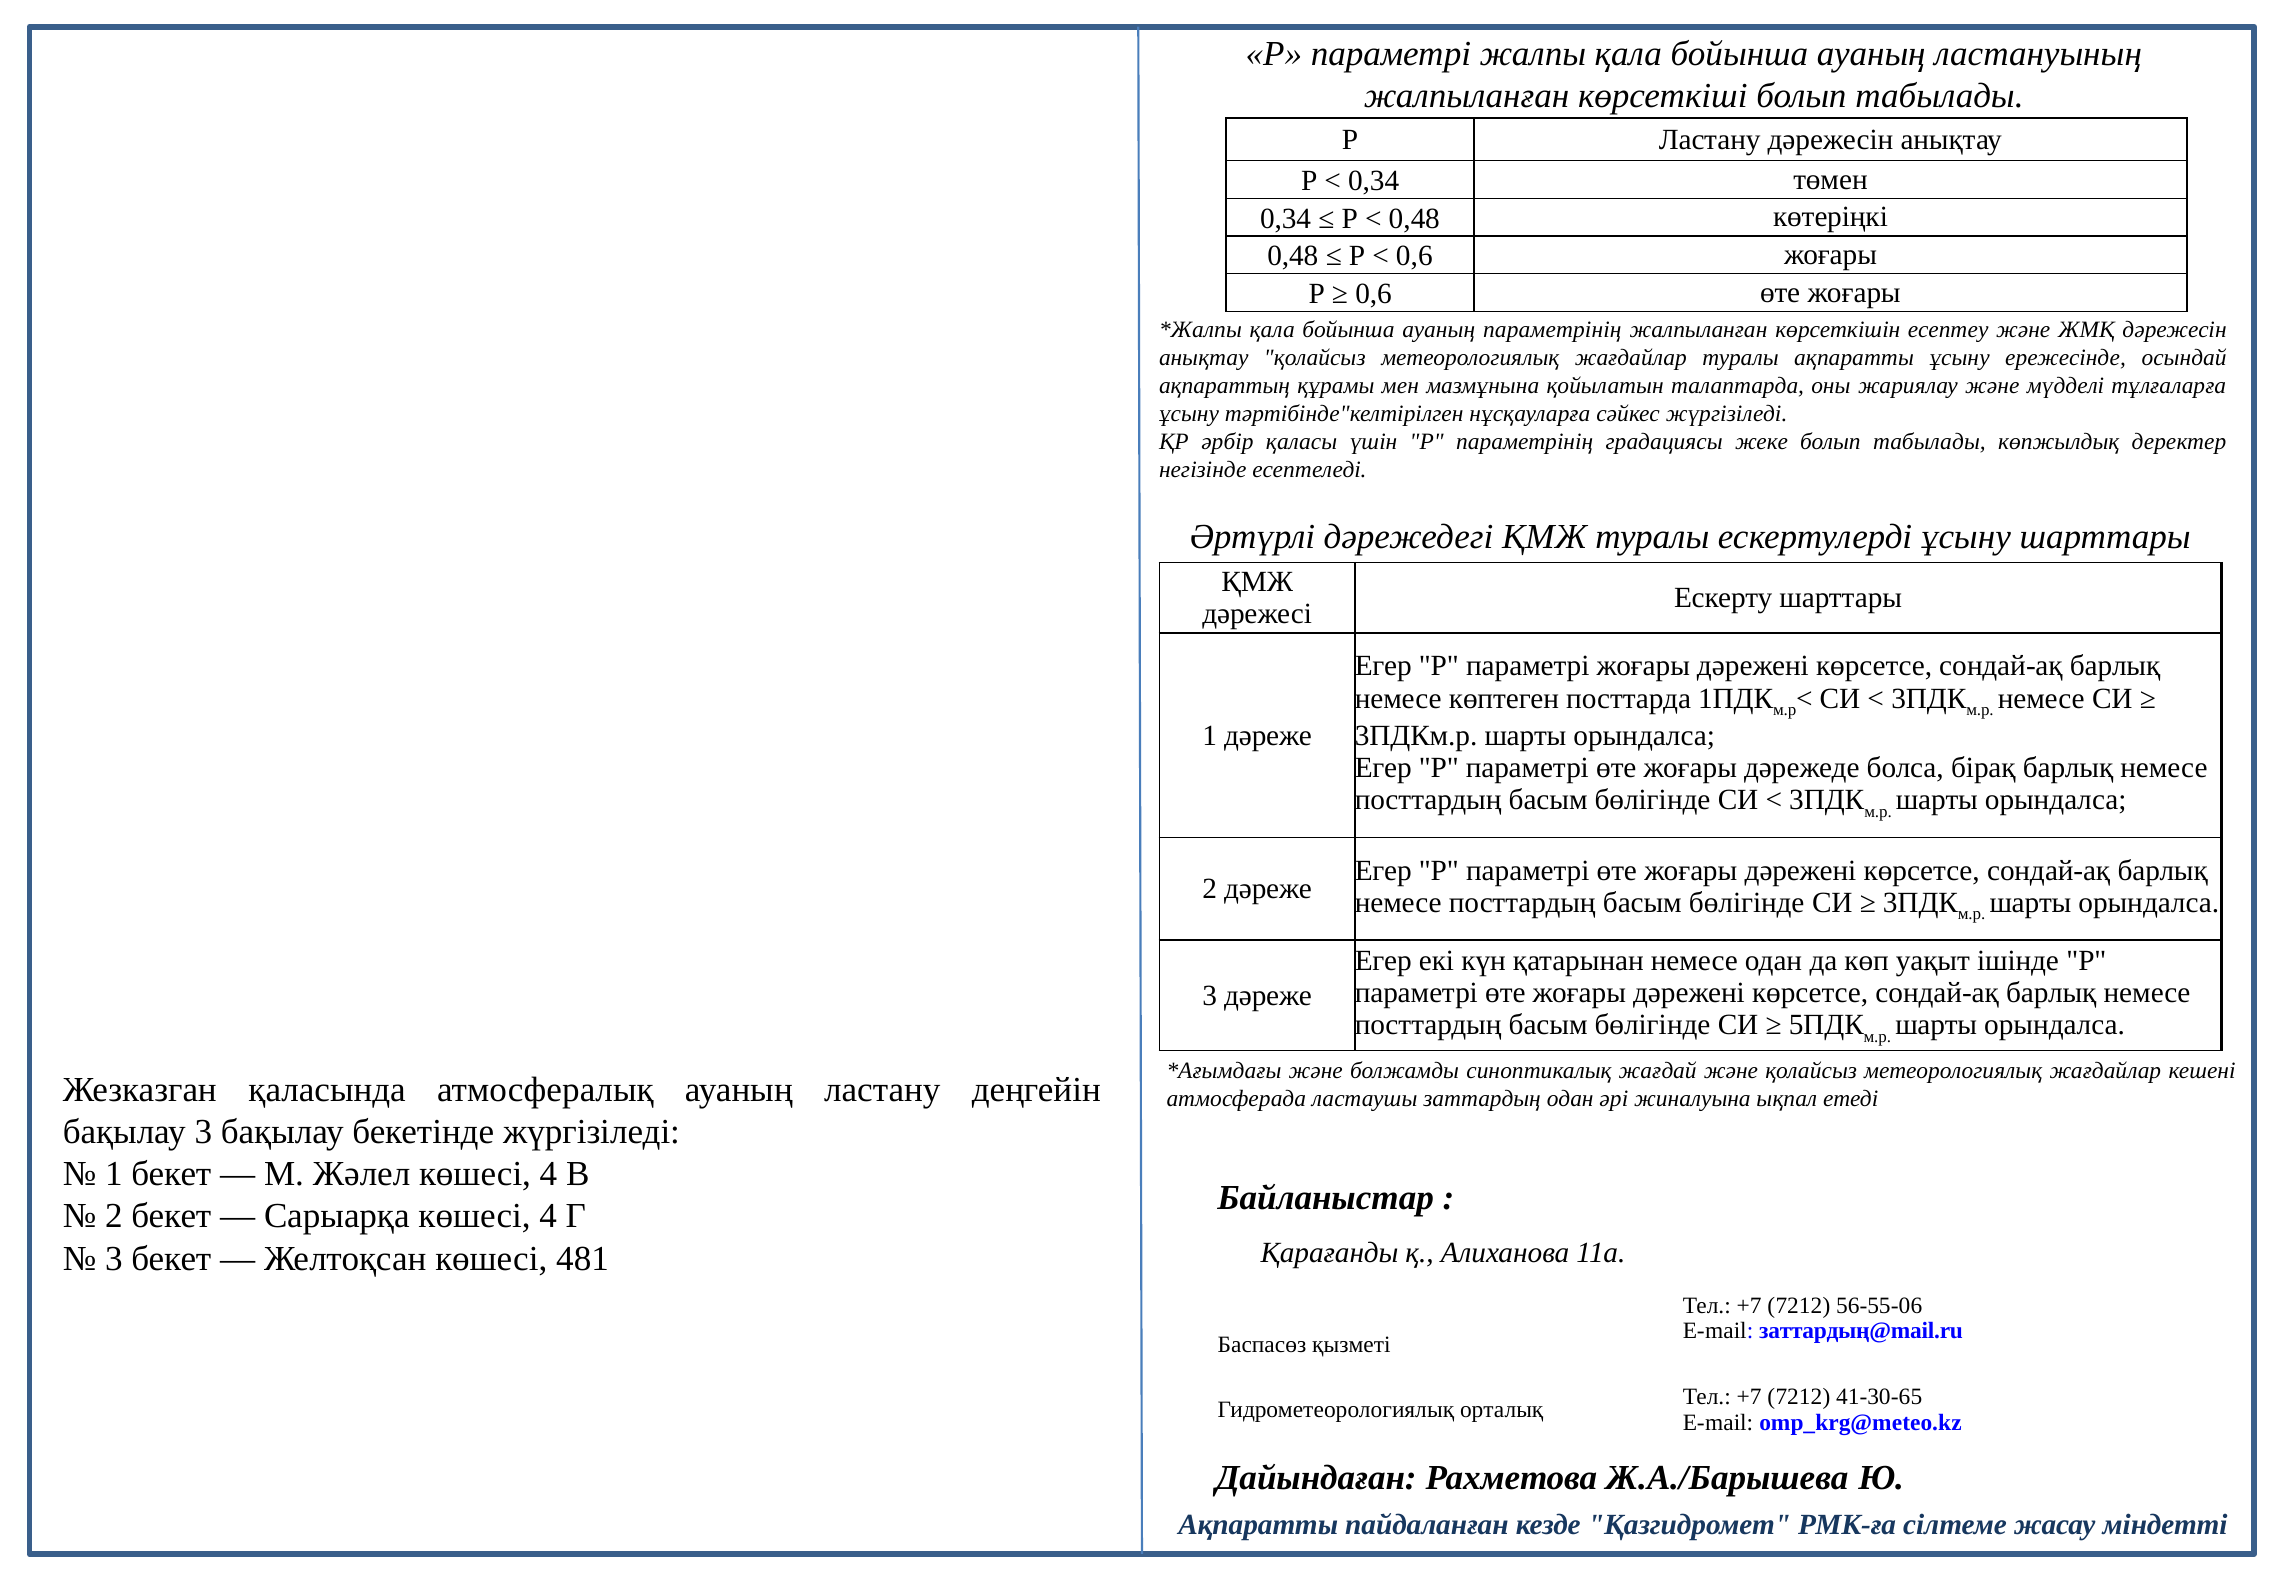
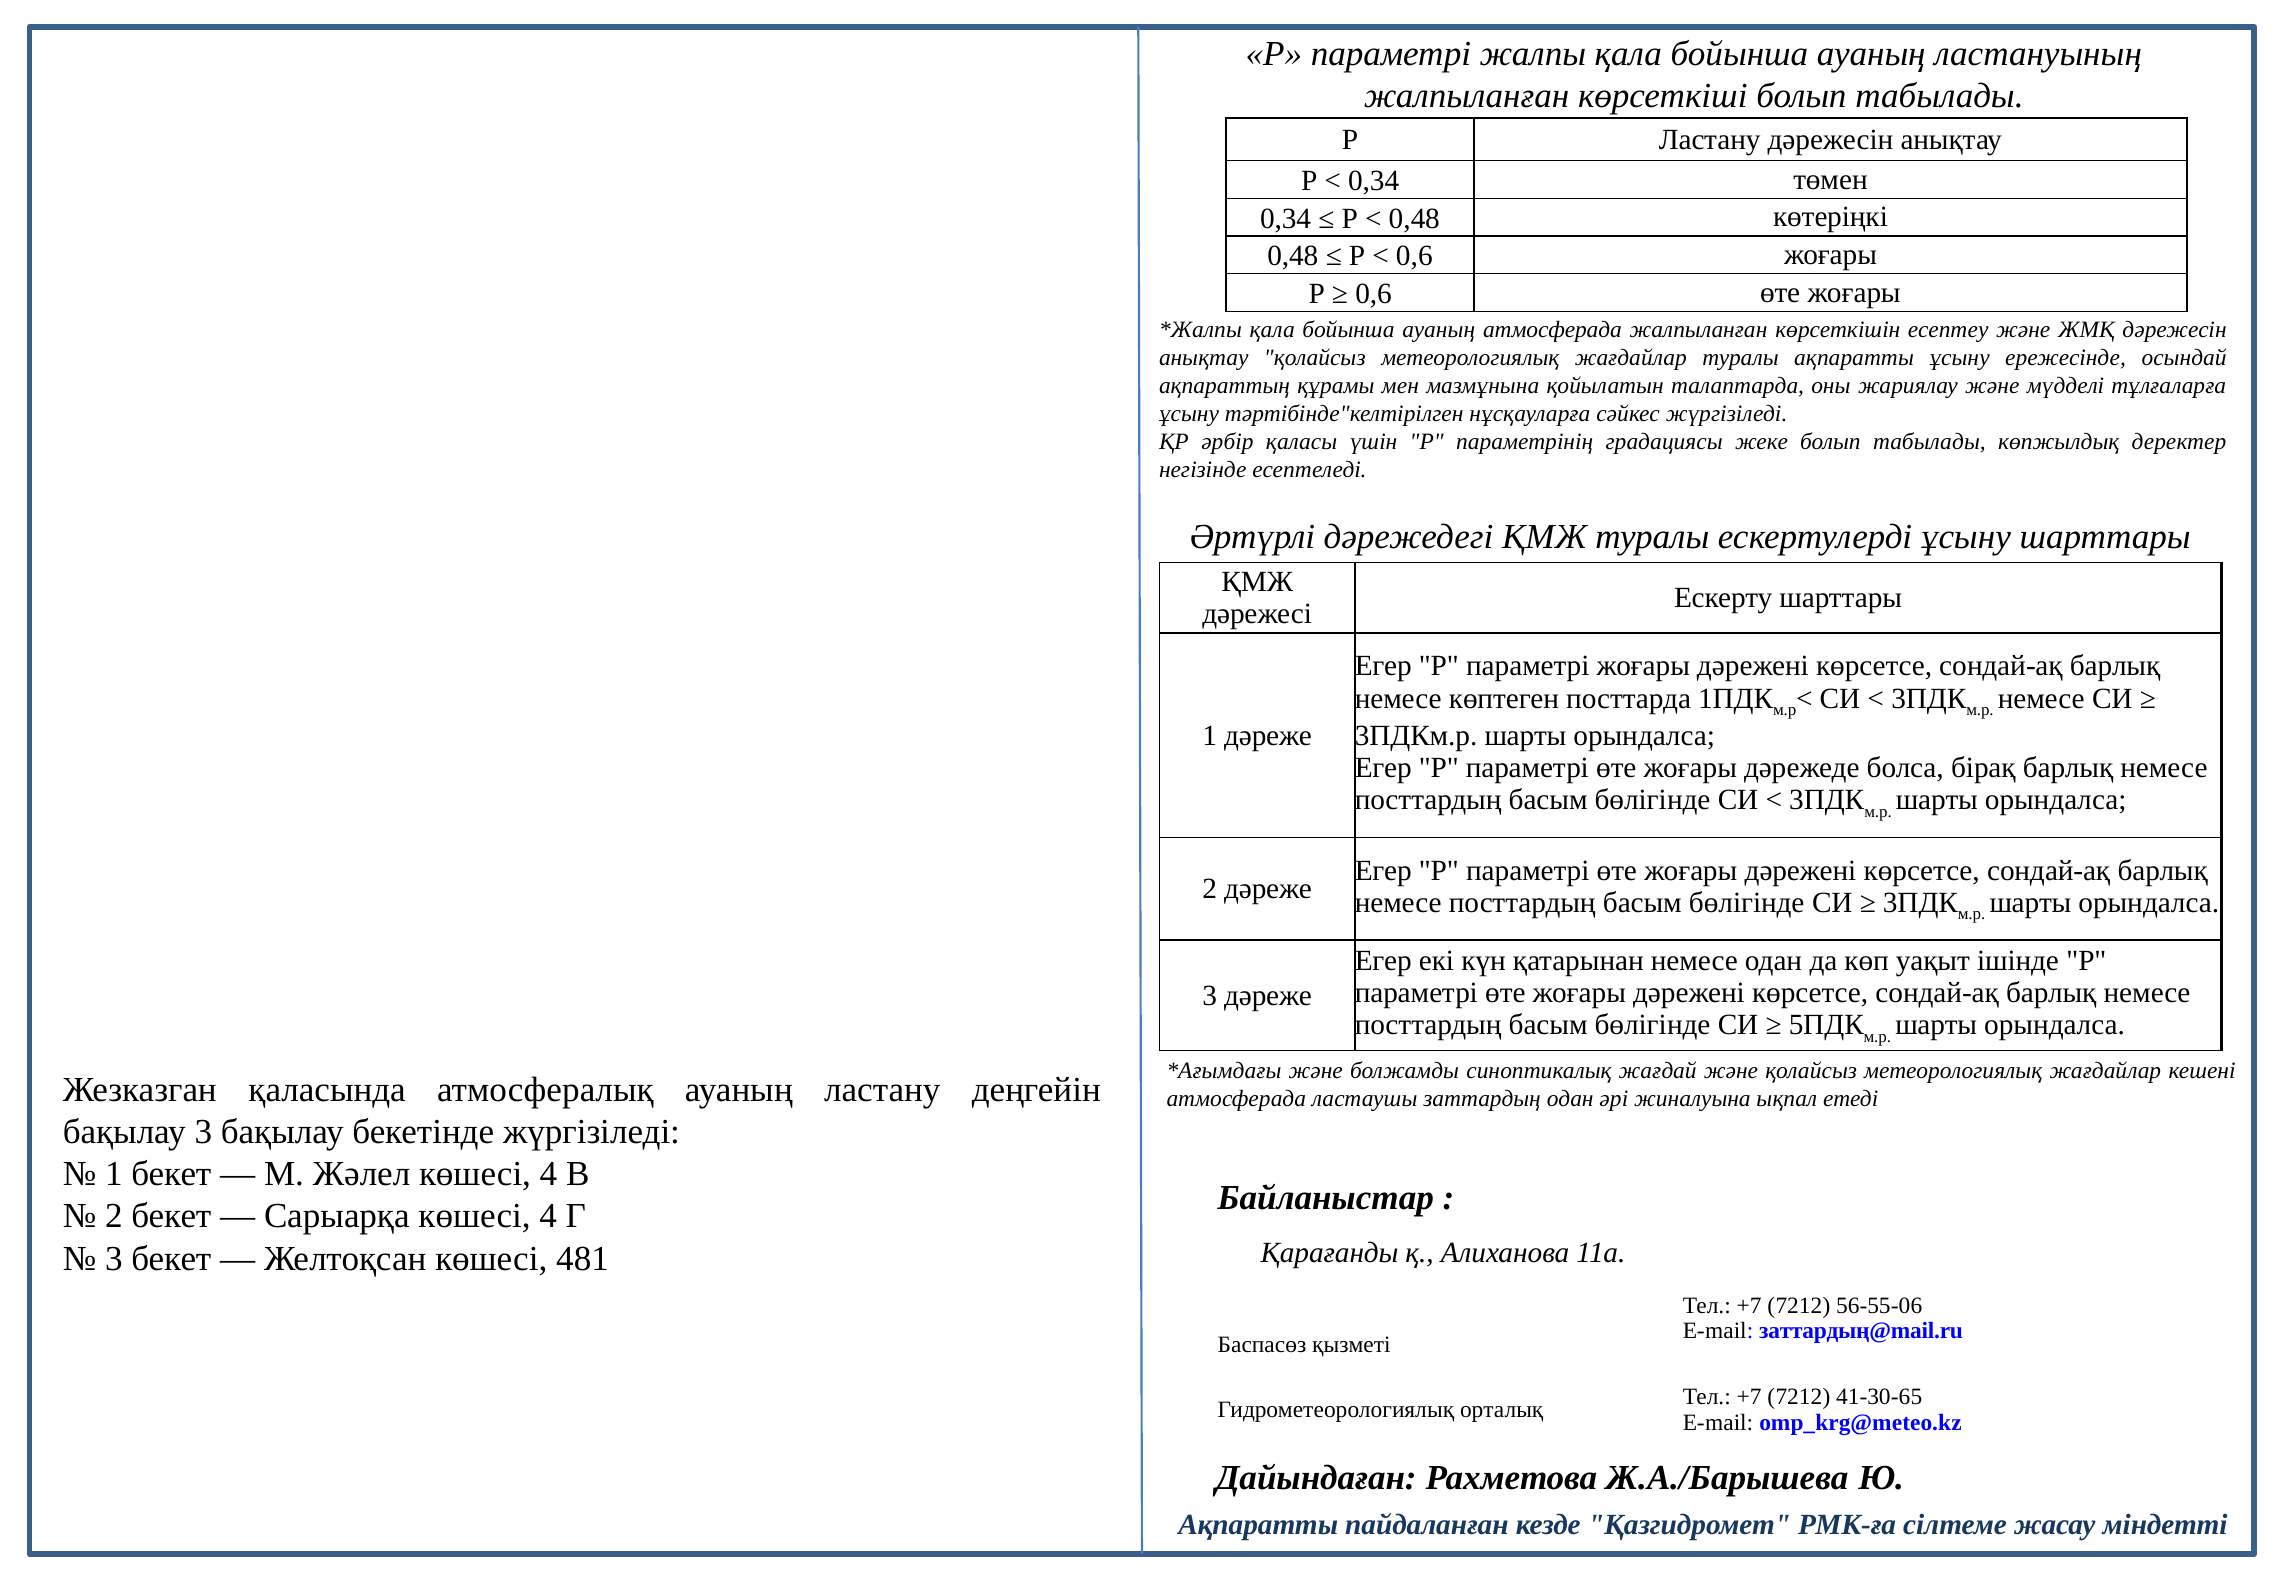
ауаның параметрінің: параметрінің -> атмосферада (1552, 330)
